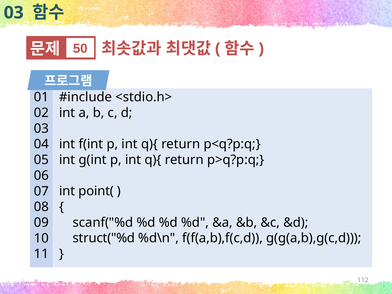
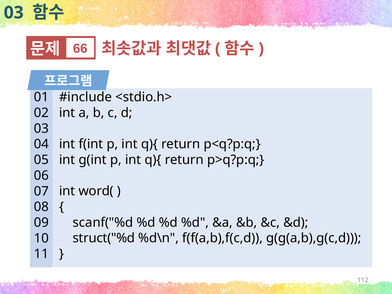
50: 50 -> 66 (80, 49)
point(: point( -> word( (96, 191)
